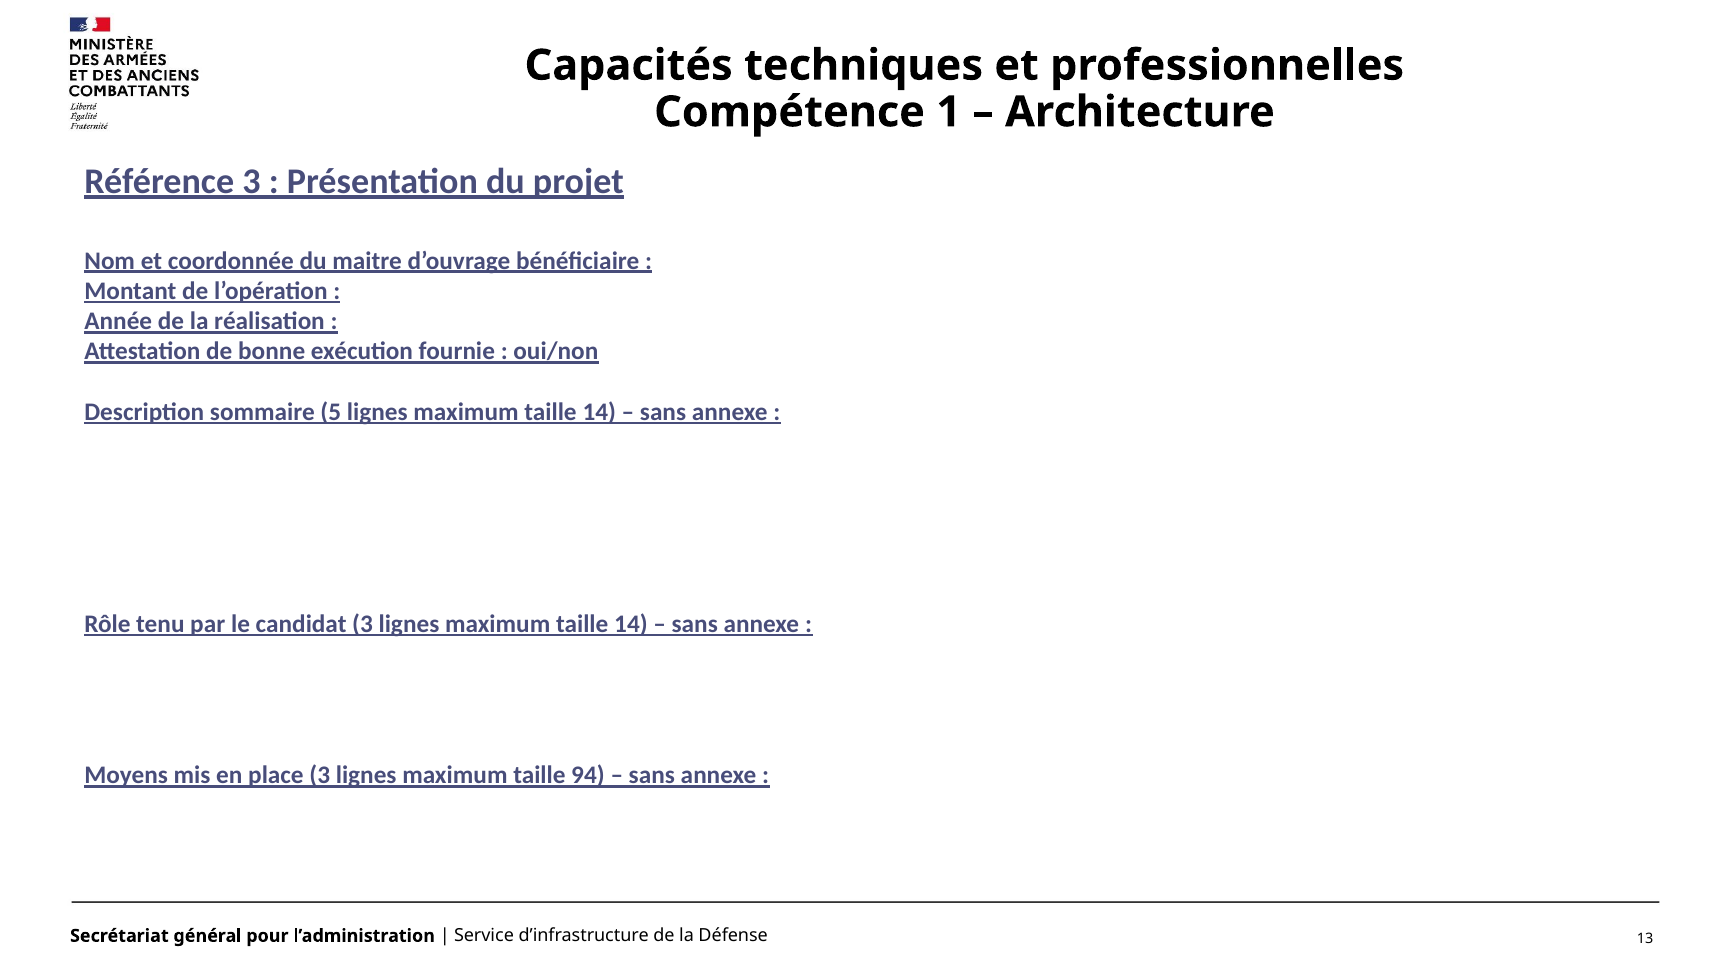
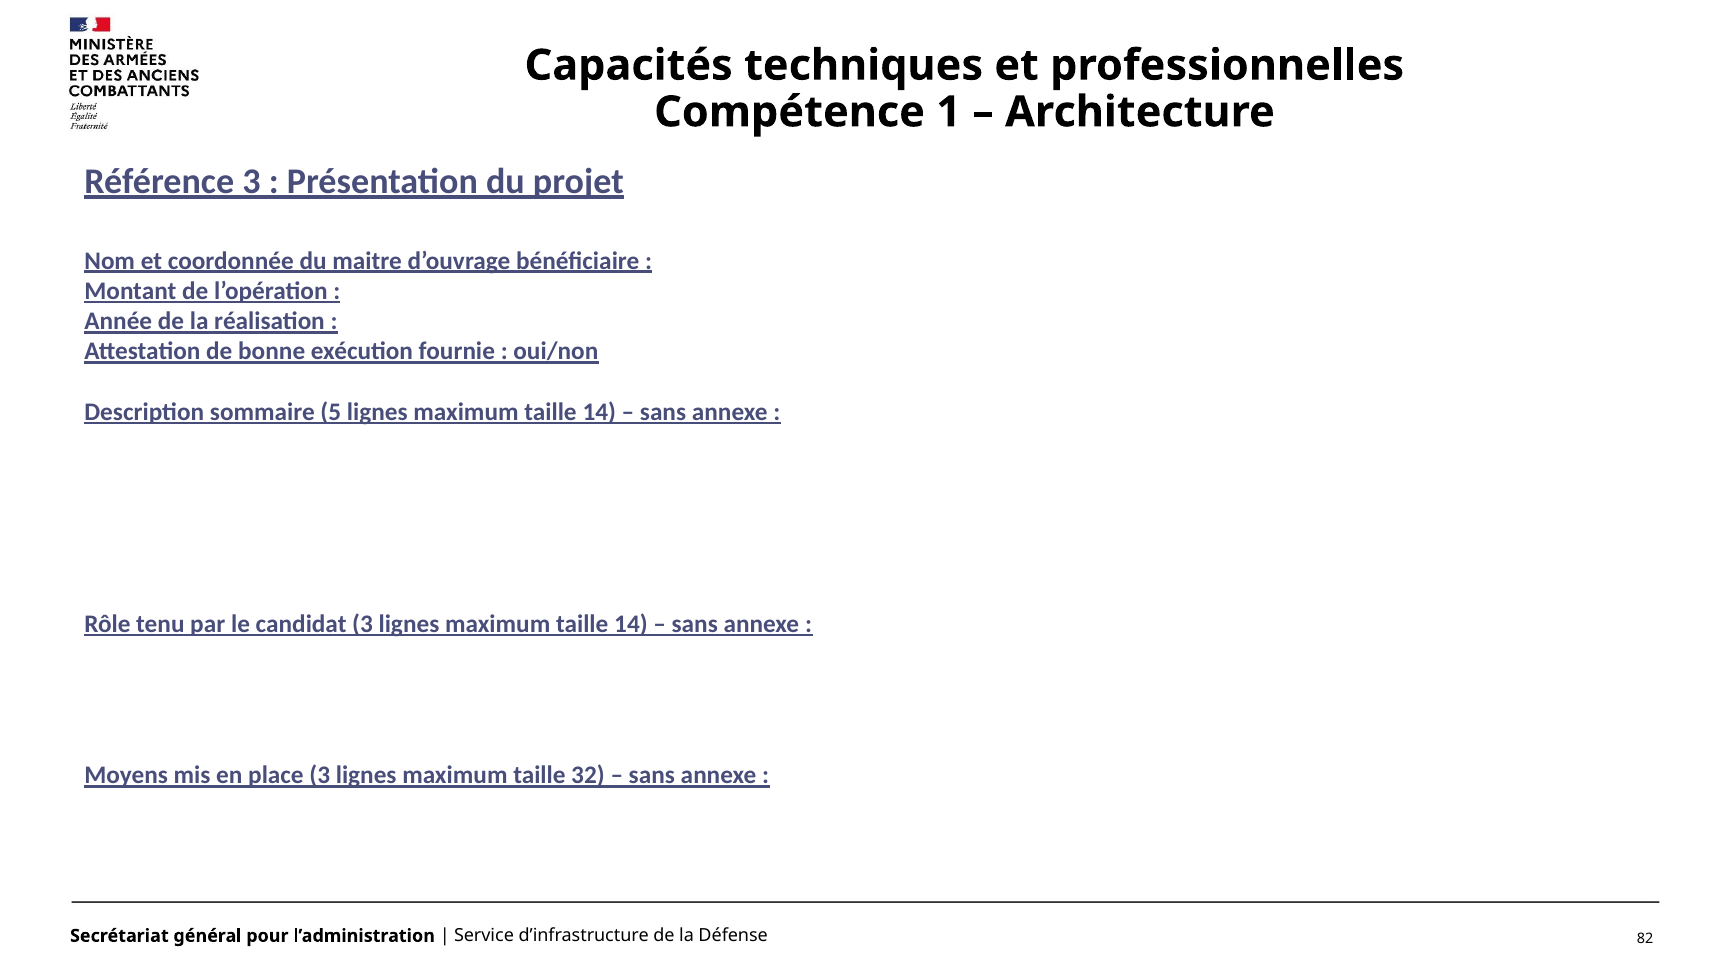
94: 94 -> 32 (588, 776)
13: 13 -> 82 (1645, 939)
